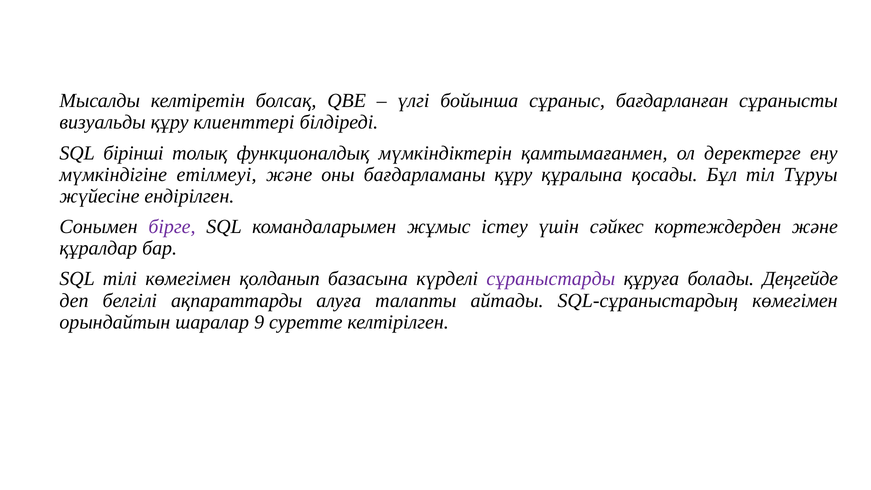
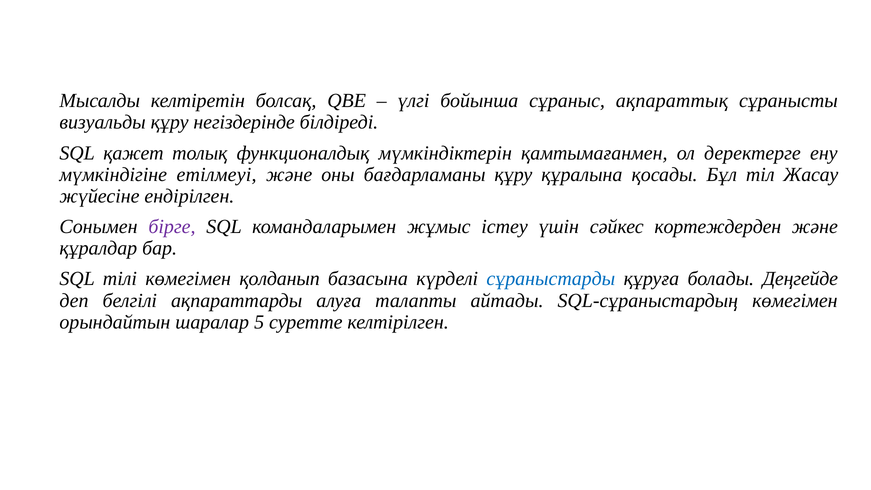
бағдарланған: бағдарланған -> ақпараттық (672, 101)
клиенттері: клиенттері -> негіздерінде (244, 122)
бірінші: бірінші -> қажет (133, 153)
Тұруы: Тұруы -> Жасау (811, 174)
сұраныстарды colour: purple -> blue (551, 279)
9: 9 -> 5 (259, 322)
